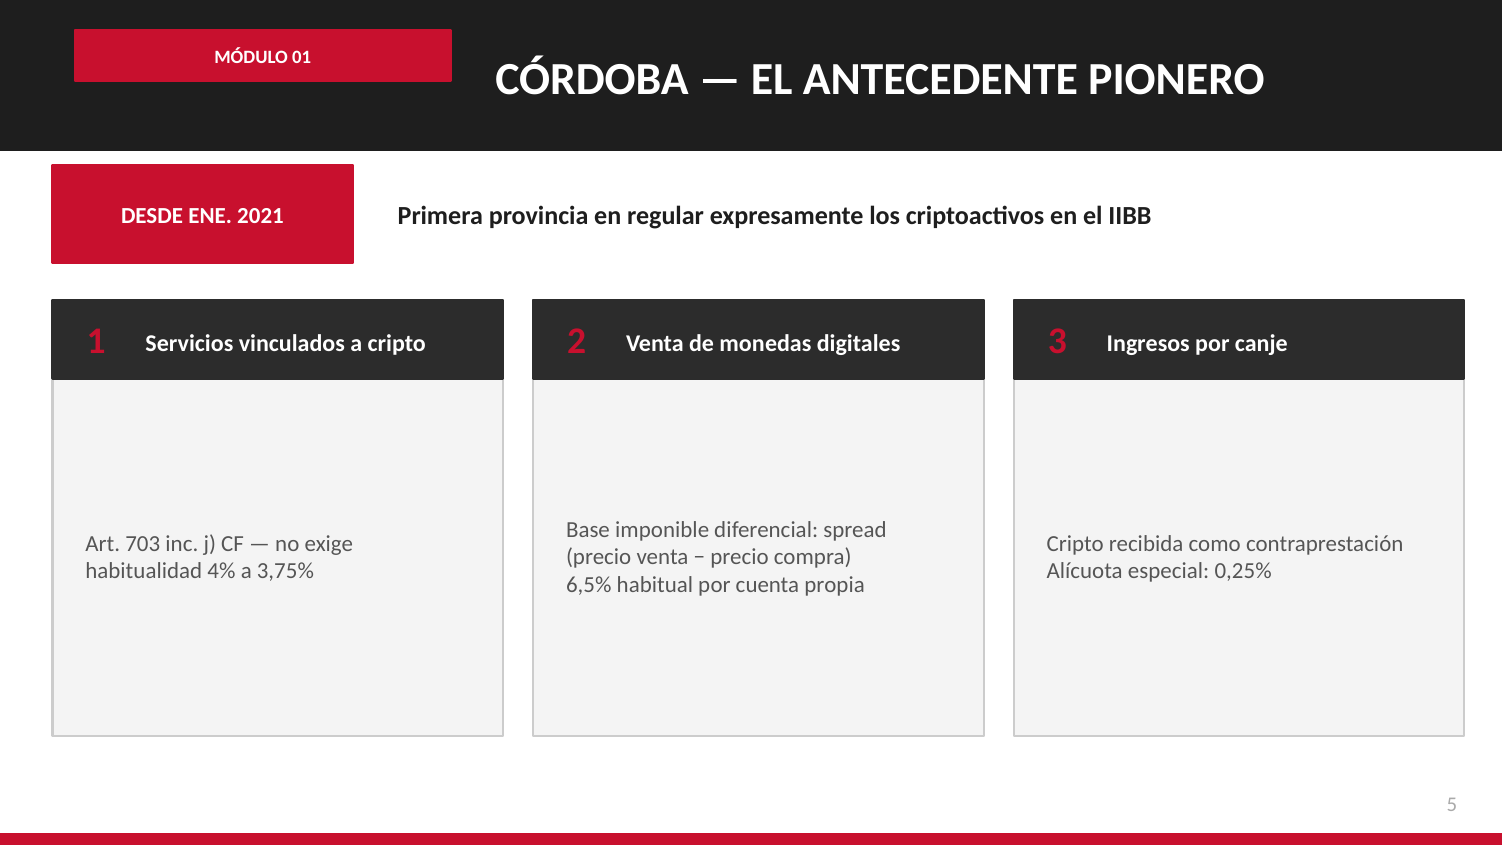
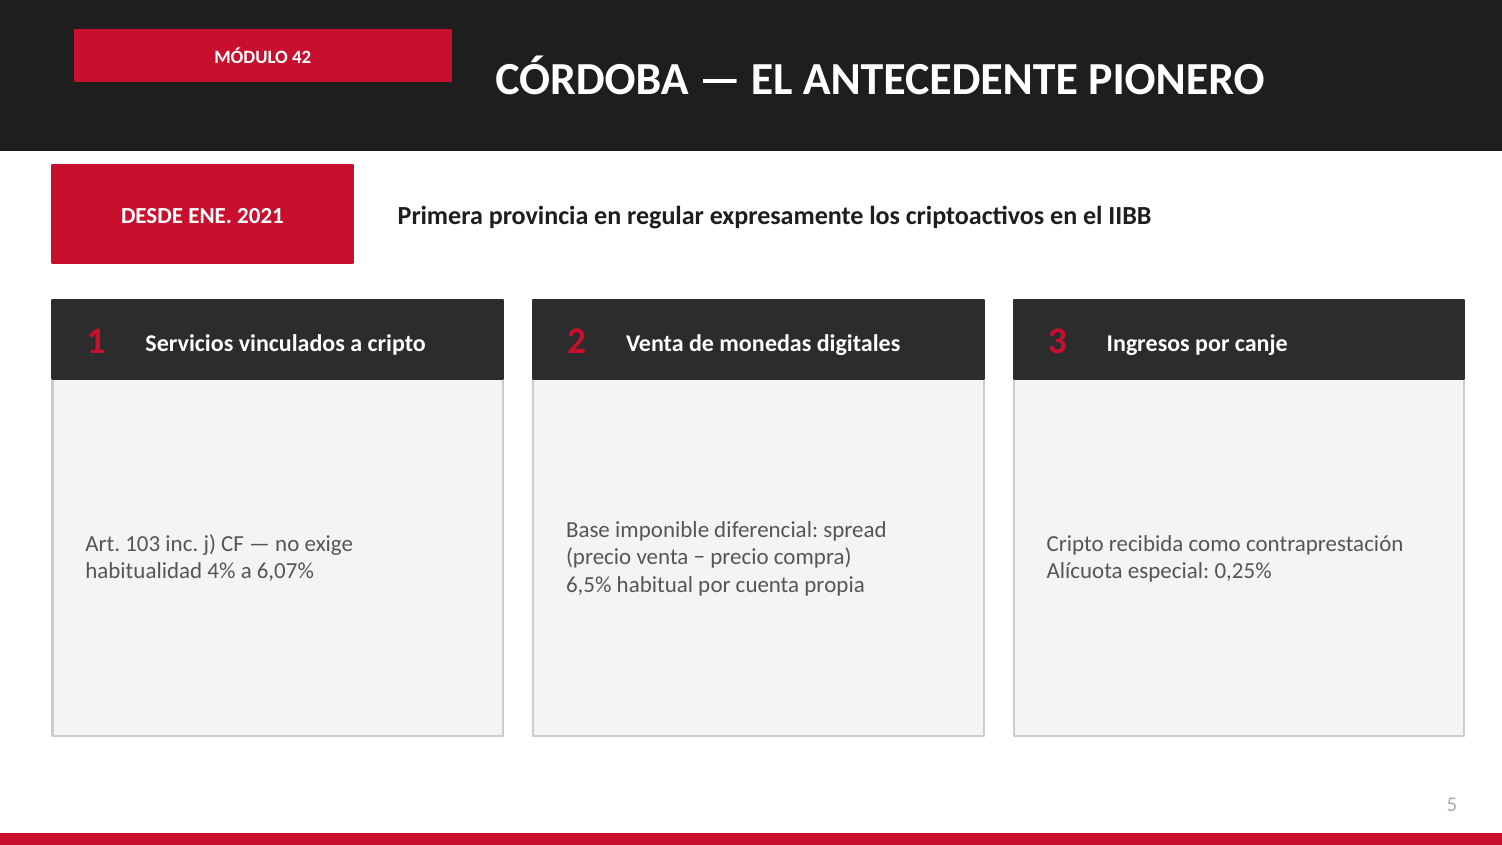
01: 01 -> 42 (302, 57)
703: 703 -> 103 (143, 543)
3,75%: 3,75% -> 6,07% (285, 571)
